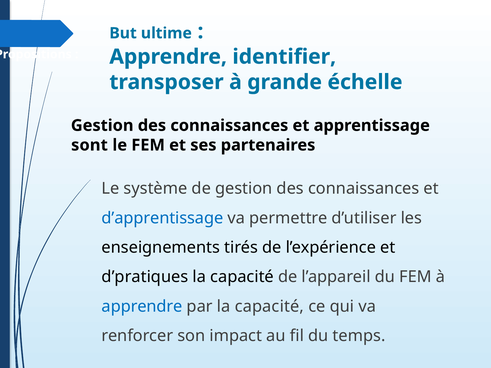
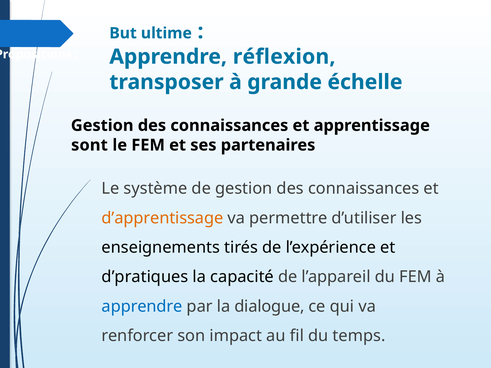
identifier: identifier -> réflexion (284, 57)
d’apprentissage colour: blue -> orange (162, 218)
par la capacité: capacité -> dialogue (269, 306)
